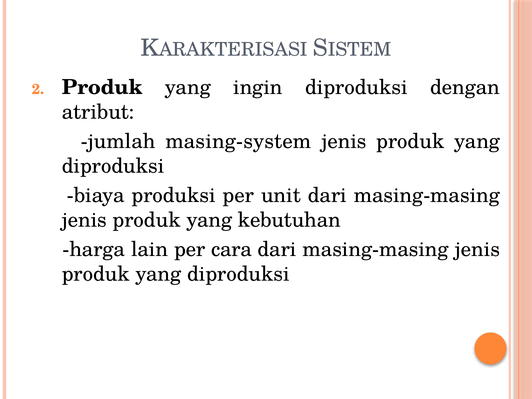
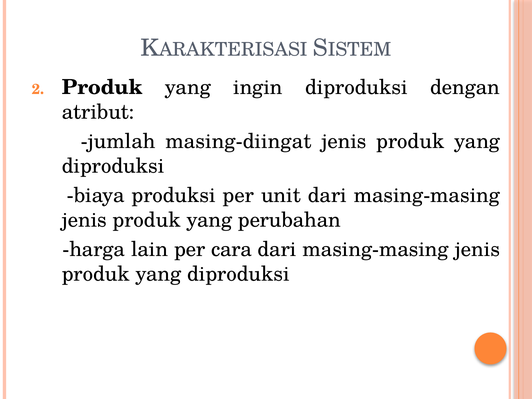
masing-system: masing-system -> masing-diingat (238, 141)
kebutuhan: kebutuhan -> perubahan (289, 220)
